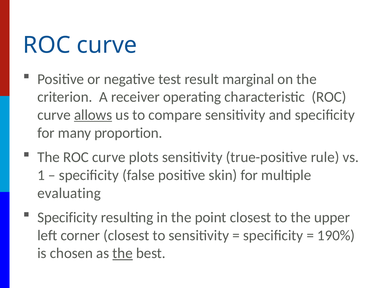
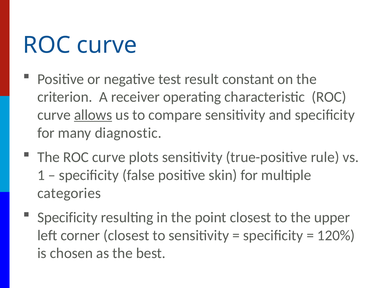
marginal: marginal -> constant (248, 79)
proportion: proportion -> diagnostic (128, 133)
evaluating: evaluating -> categories (69, 193)
190%: 190% -> 120% (336, 235)
the underline: present -> none (123, 253)
